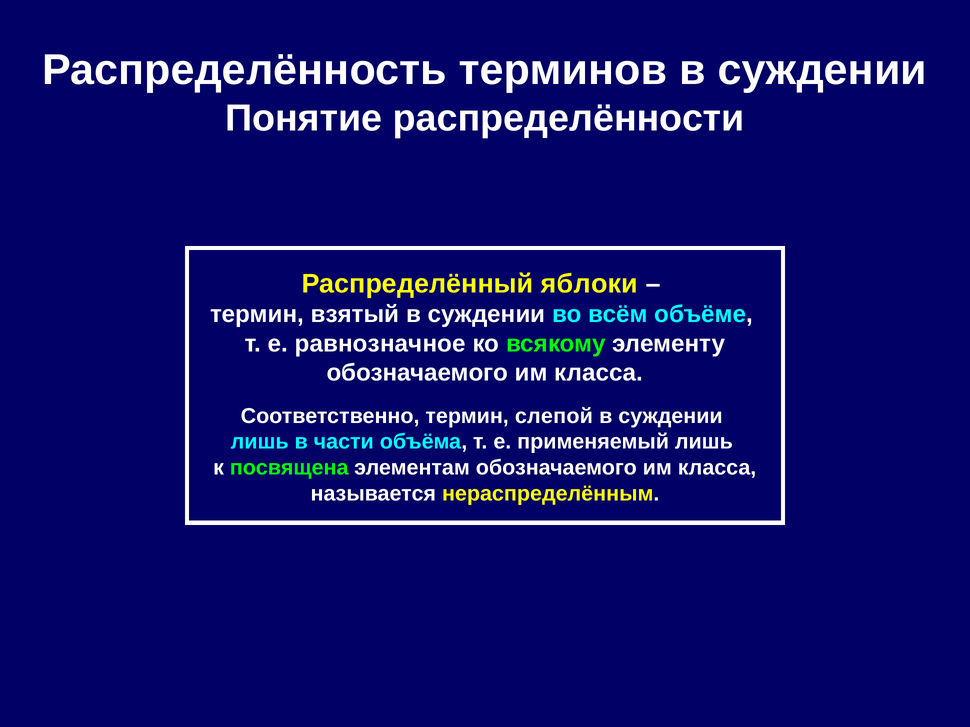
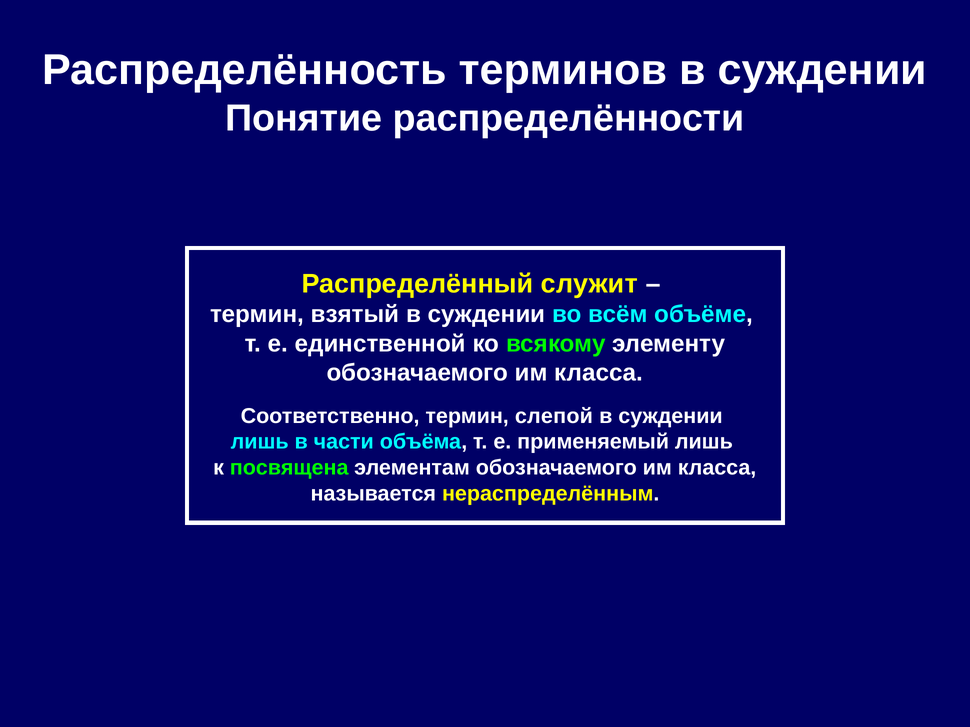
яблоки: яблоки -> служит (589, 284)
равнозначное: равнозначное -> единственной (380, 344)
